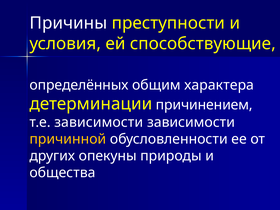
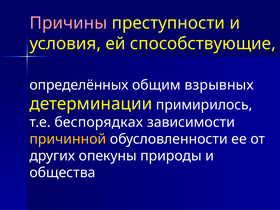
Причины colour: white -> pink (68, 23)
характера: характера -> взрывных (219, 85)
причинением: причинением -> примирилось (204, 105)
т.е зависимости: зависимости -> беспорядках (99, 122)
